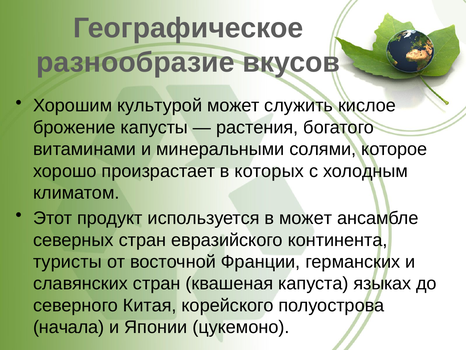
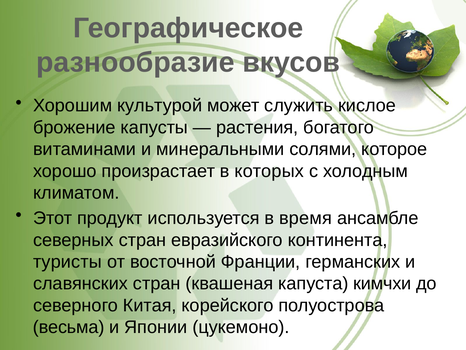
в может: может -> время (306, 218)
языках: языках -> кимчхи (382, 283)
начала: начала -> весьма (69, 327)
